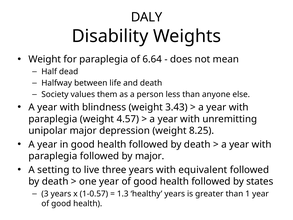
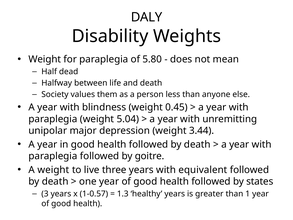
6.64: 6.64 -> 5.80 (152, 59)
3.43: 3.43 -> 0.45 (177, 107)
4.57: 4.57 -> 5.04 (128, 119)
8.25: 8.25 -> 3.44 (202, 131)
by major: major -> goitre (150, 156)
A setting: setting -> weight (53, 170)
